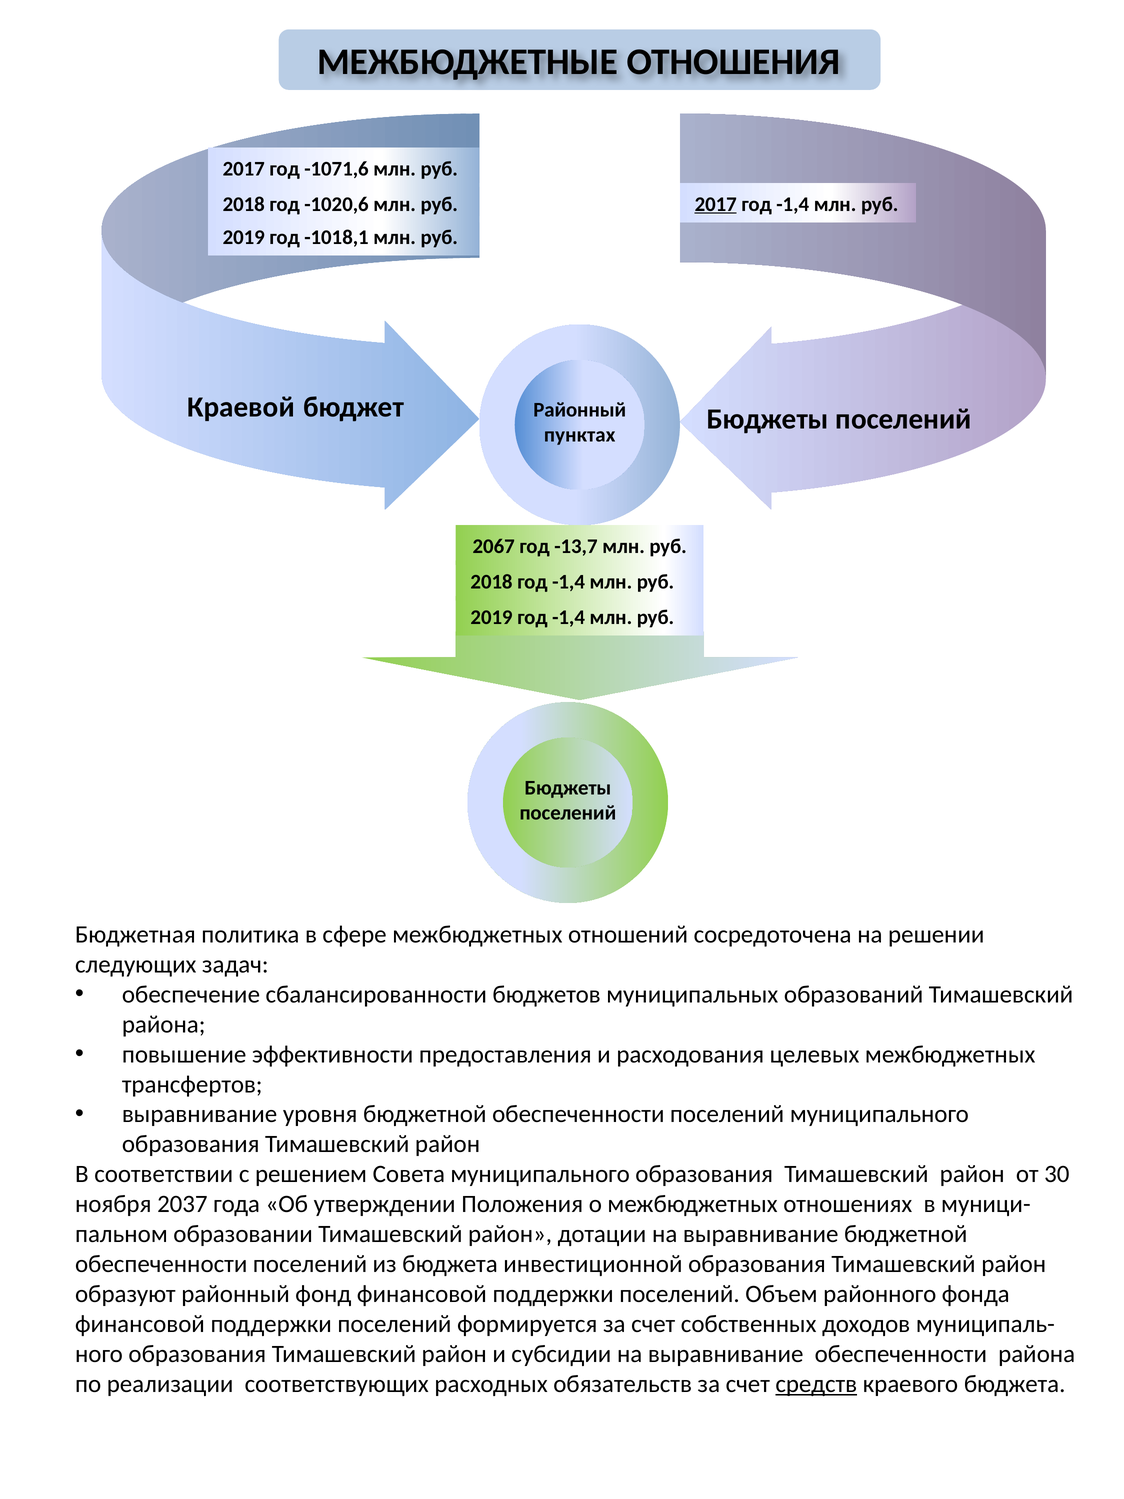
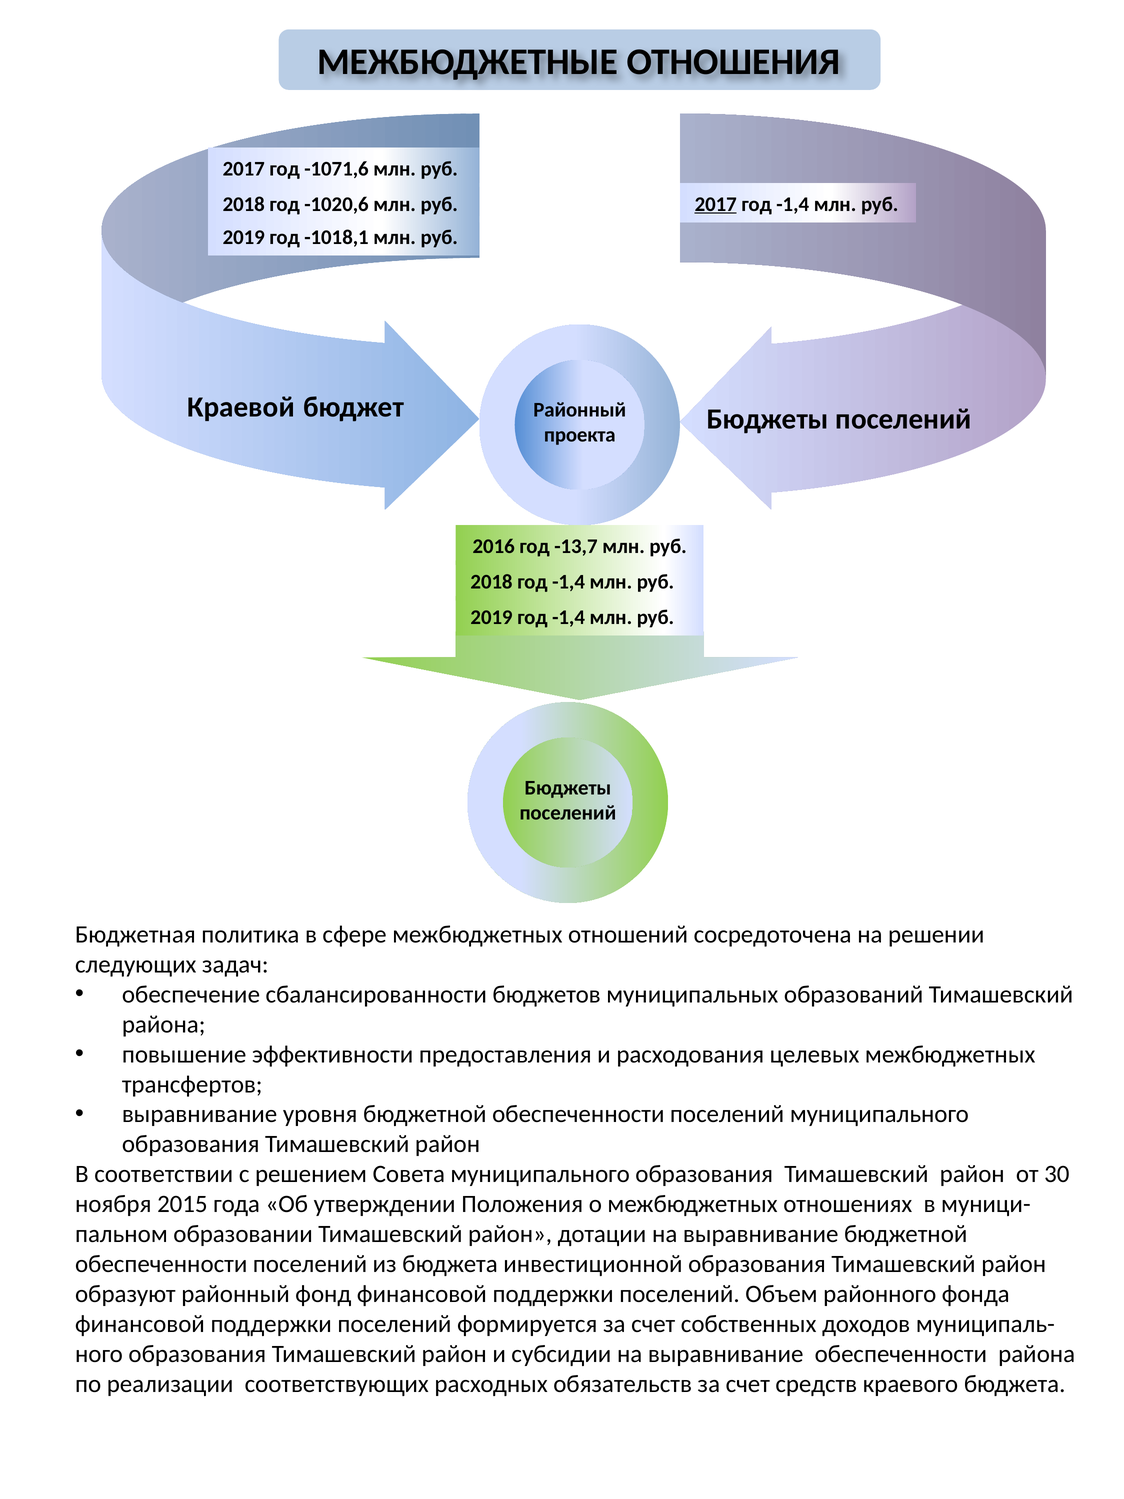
пунктах: пунктах -> проекта (580, 435)
2067: 2067 -> 2016 (494, 546)
2037: 2037 -> 2015 (182, 1204)
средств underline: present -> none (816, 1384)
